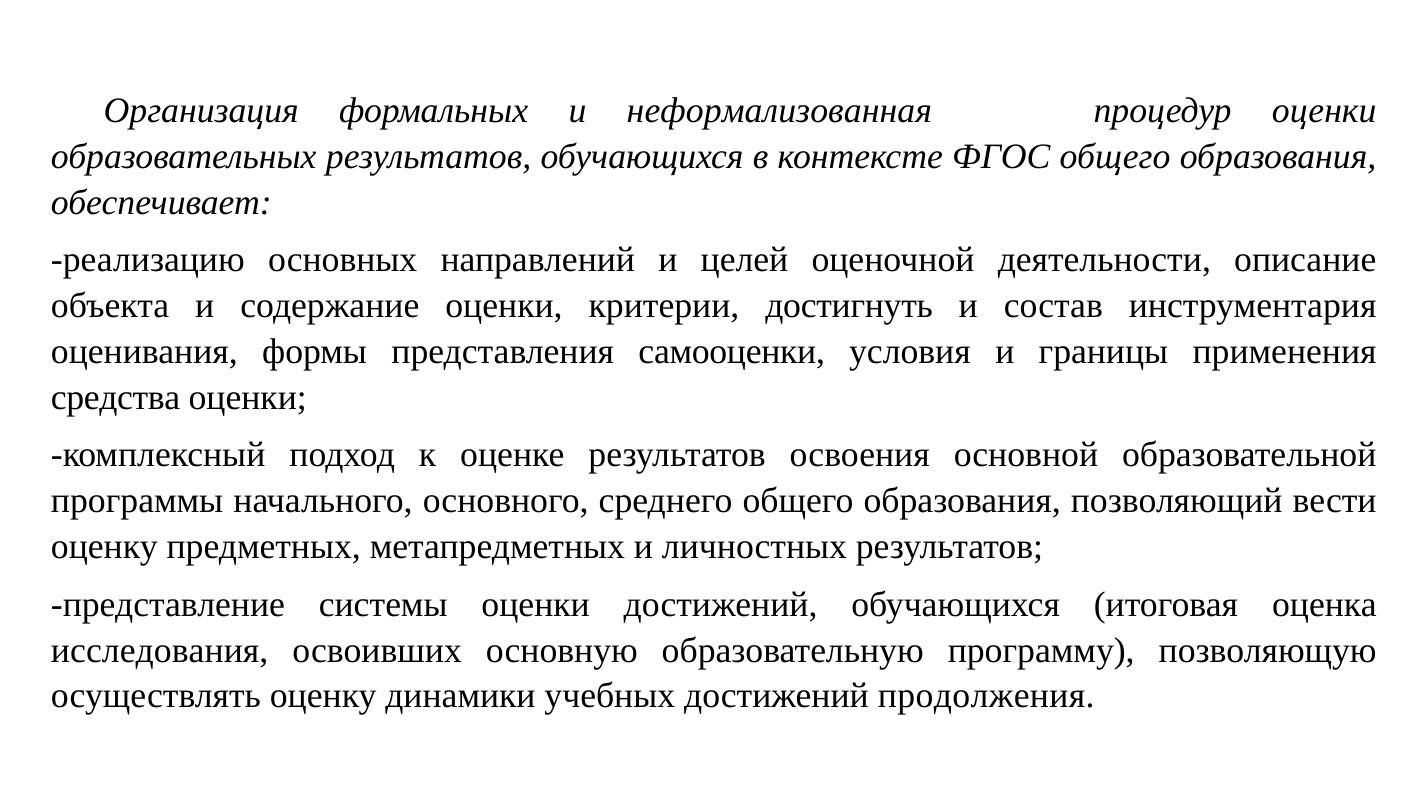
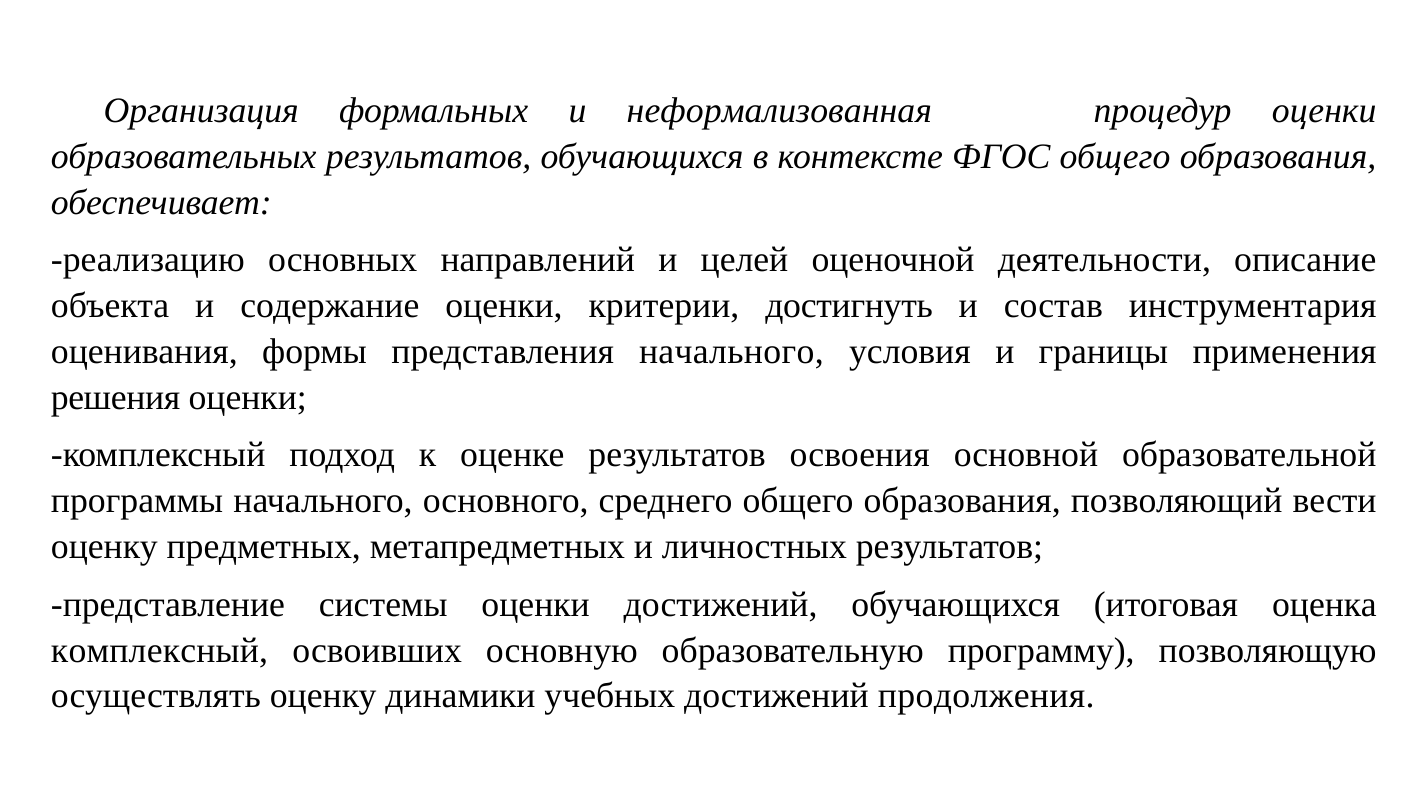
представления самооценки: самооценки -> начального (731, 352)
средства: средства -> решения (115, 398)
исследования: исследования -> комплексный (160, 650)
